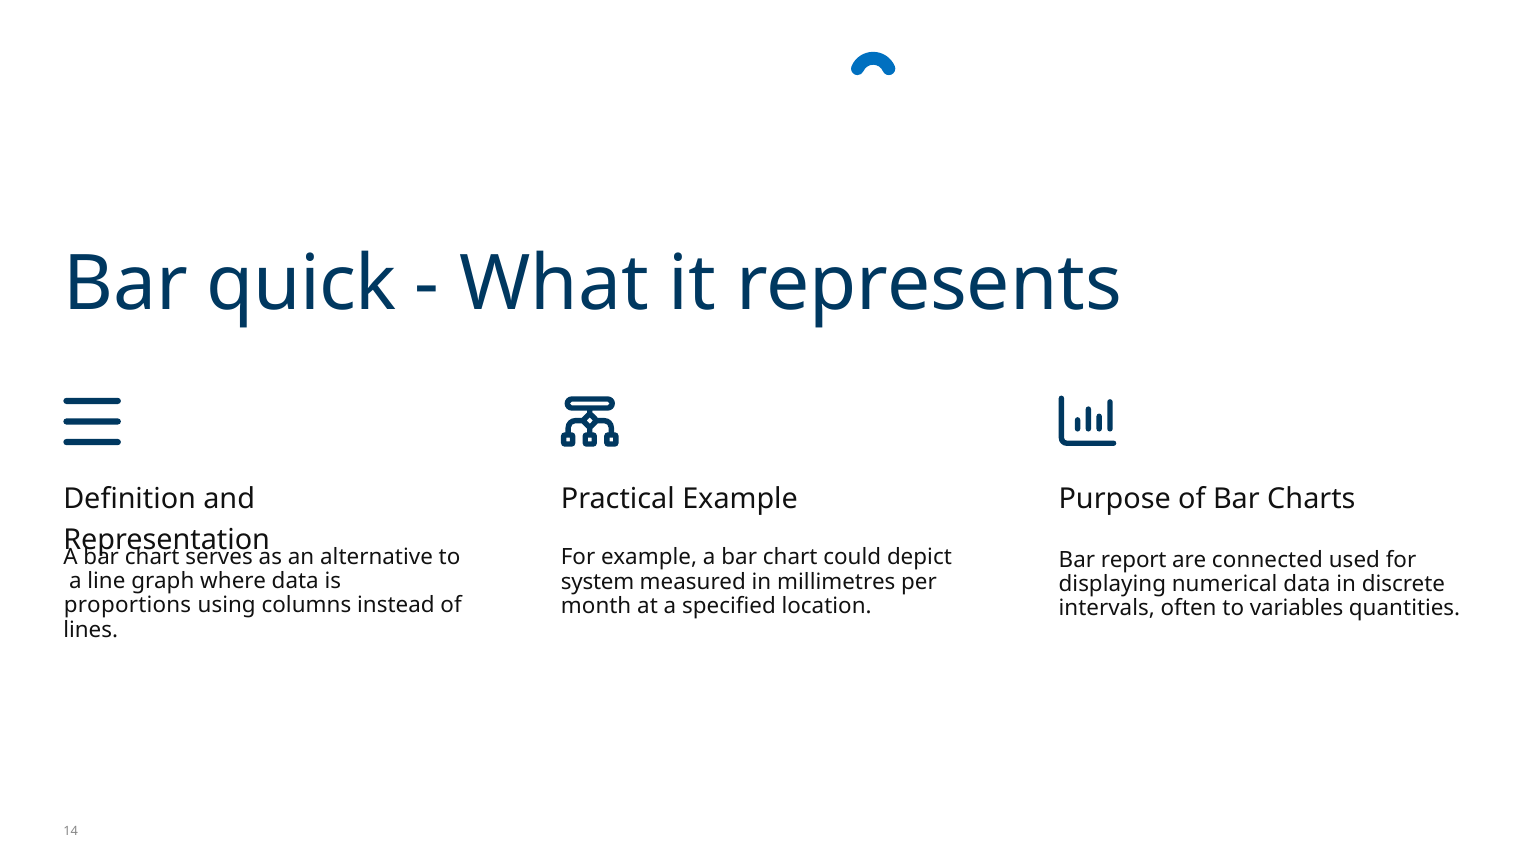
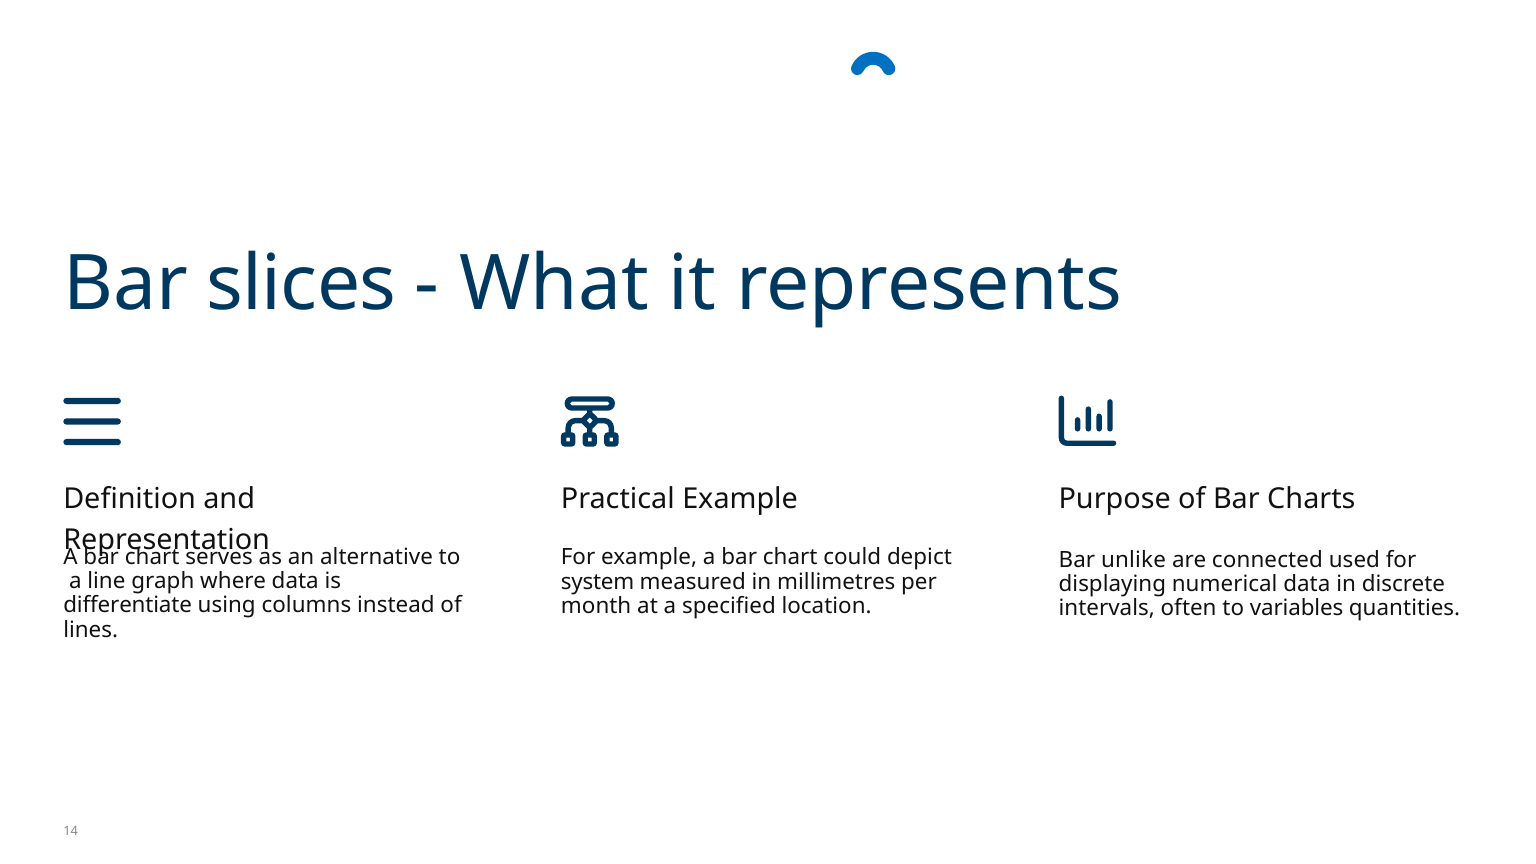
quick: quick -> slices (302, 284)
report: report -> unlike (1134, 560)
proportions: proportions -> differentiate (128, 605)
